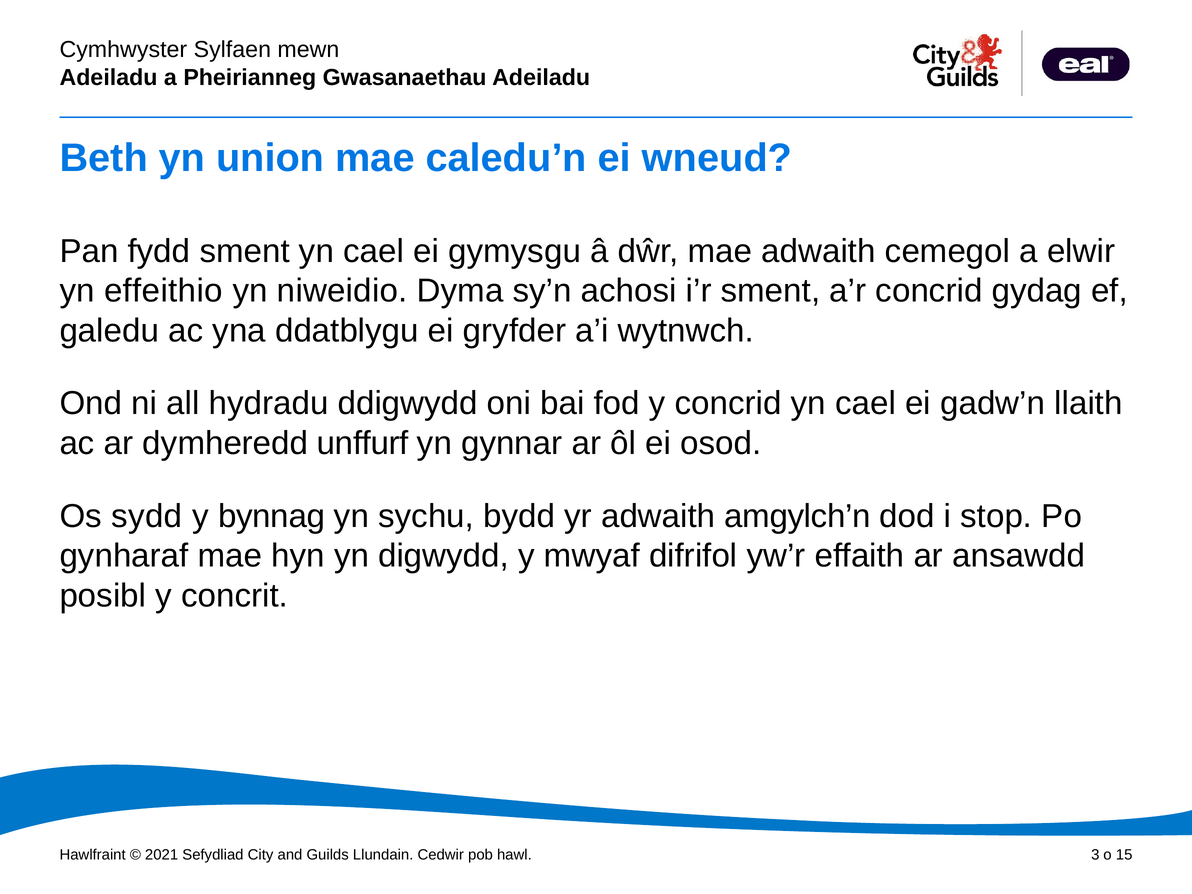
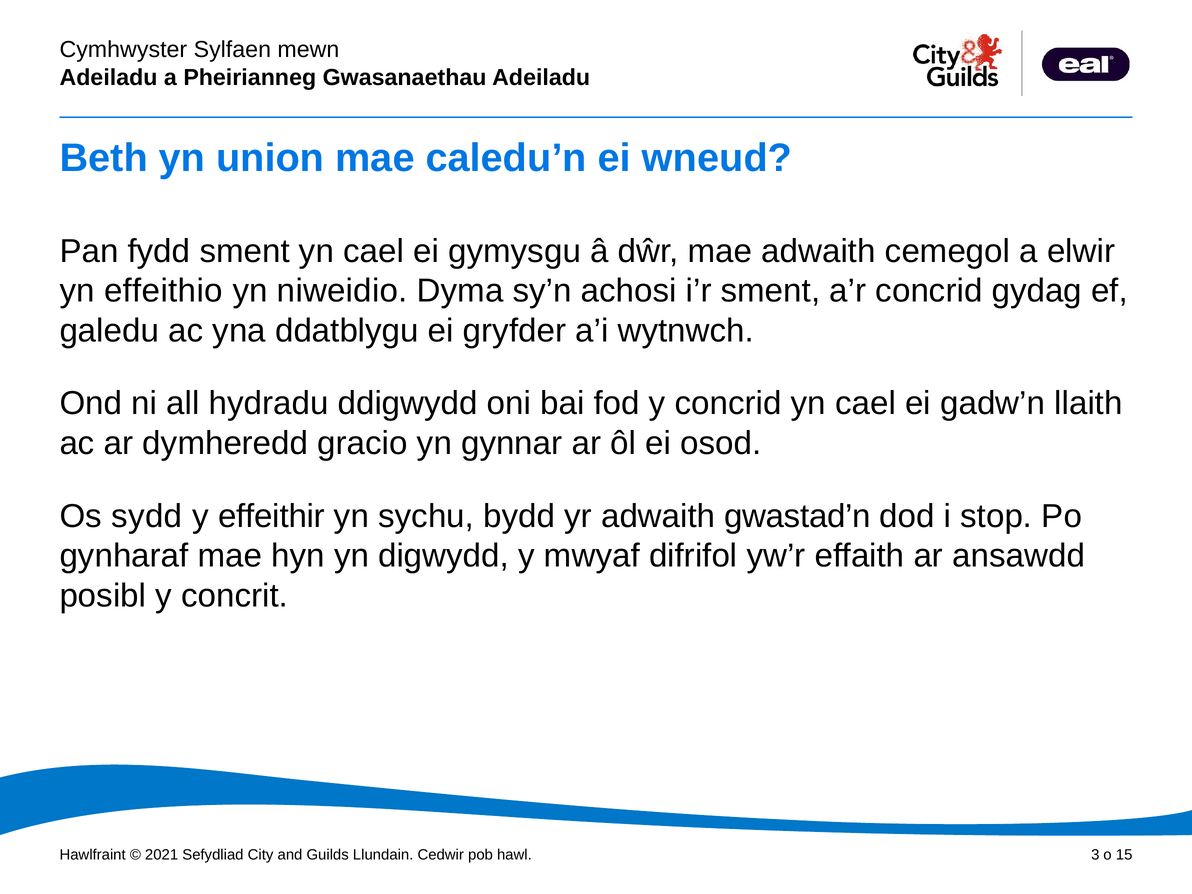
unffurf: unffurf -> gracio (363, 443)
bynnag: bynnag -> effeithir (272, 516)
amgylch’n: amgylch’n -> gwastad’n (797, 516)
